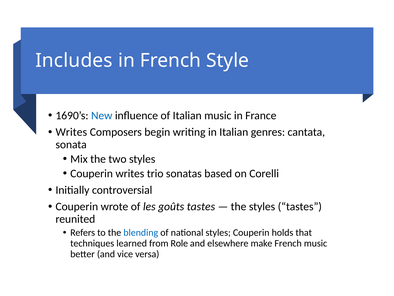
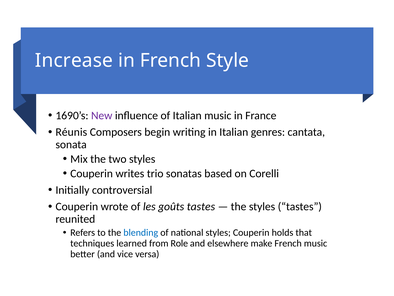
Includes: Includes -> Increase (74, 60)
New colour: blue -> purple (102, 115)
Writes: Writes -> Réunis (71, 132)
